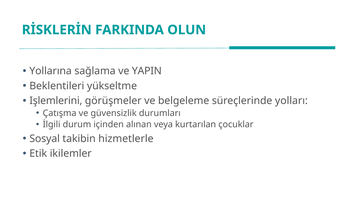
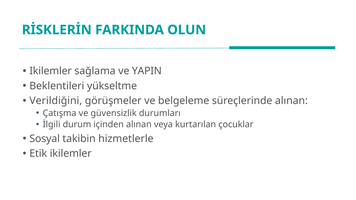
Yollarına: Yollarına -> Ikilemler (51, 71)
Işlemlerini: Işlemlerini -> Verildiğini (56, 101)
süreçlerinde yolları: yolları -> alınan (291, 101)
